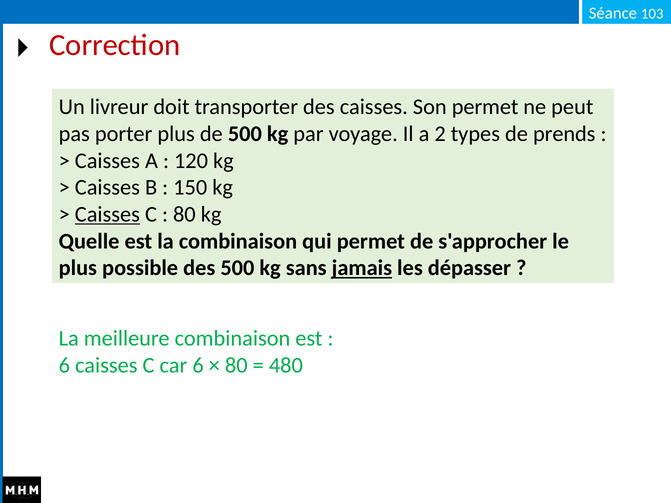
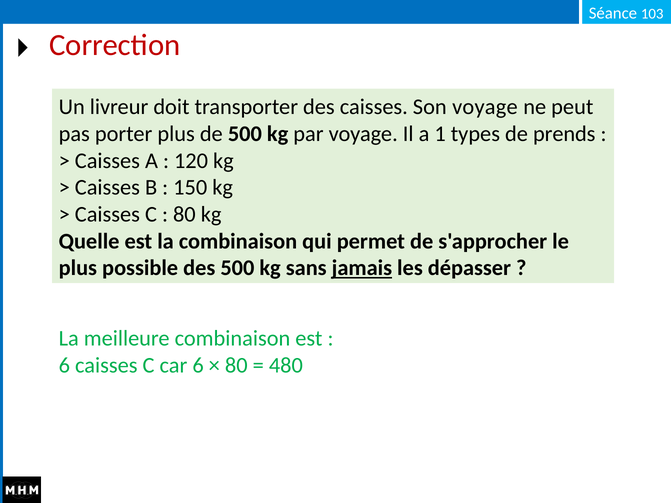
Son permet: permet -> voyage (485, 107)
2: 2 -> 1 (440, 134)
Caisses underline: present -> none (107, 214)
